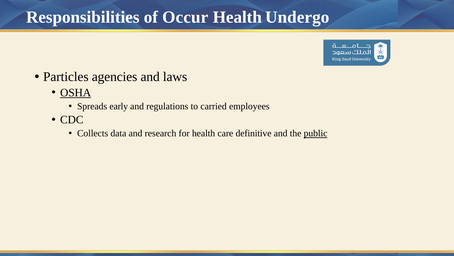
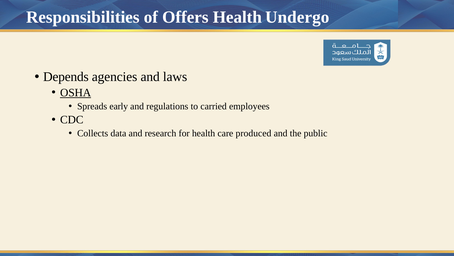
Occur: Occur -> Offers (185, 17)
Particles: Particles -> Depends (66, 77)
definitive: definitive -> produced (253, 133)
public underline: present -> none (316, 133)
